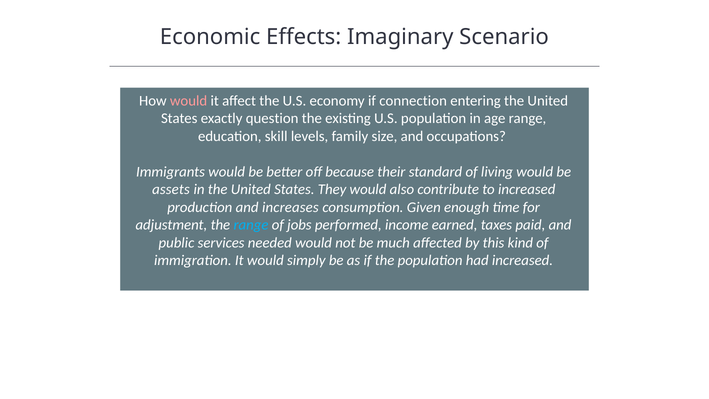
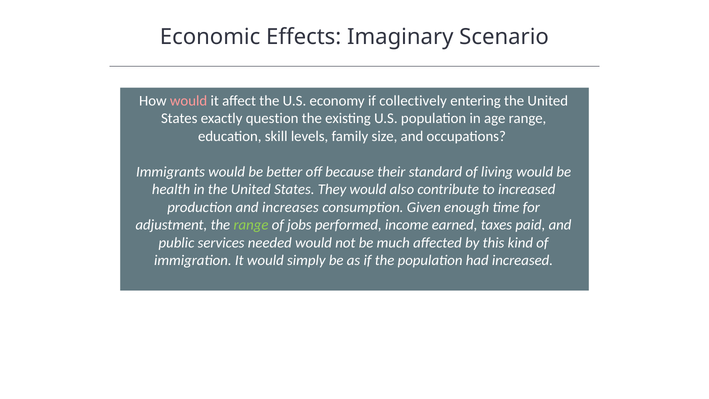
connection: connection -> collectively (413, 101)
assets: assets -> health (171, 189)
range colour: light blue -> light green (251, 225)
